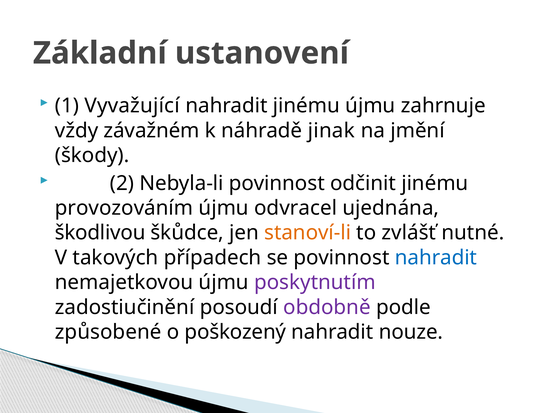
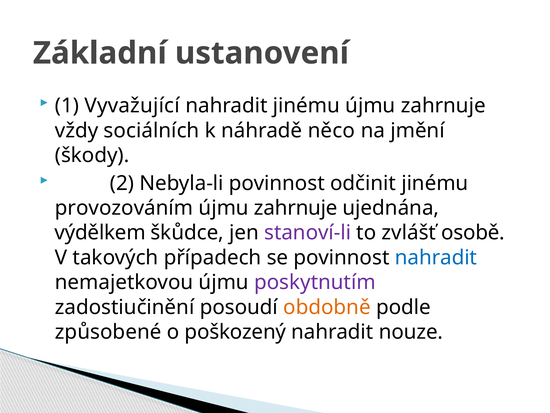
závažném: závažném -> sociálních (151, 130)
jinak: jinak -> něco (331, 130)
odvracel: odvracel -> zahrnuje (296, 208)
škodlivou: škodlivou -> výdělkem (100, 233)
stanoví-li colour: orange -> purple (308, 233)
nutné: nutné -> osobě (473, 233)
obdobně colour: purple -> orange (327, 307)
